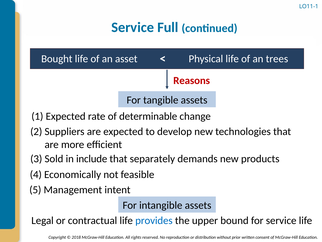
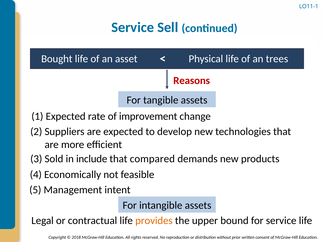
Full: Full -> Sell (168, 27)
determinable: determinable -> improvement (148, 116)
separately: separately -> compared (152, 159)
provides colour: blue -> orange (154, 220)
